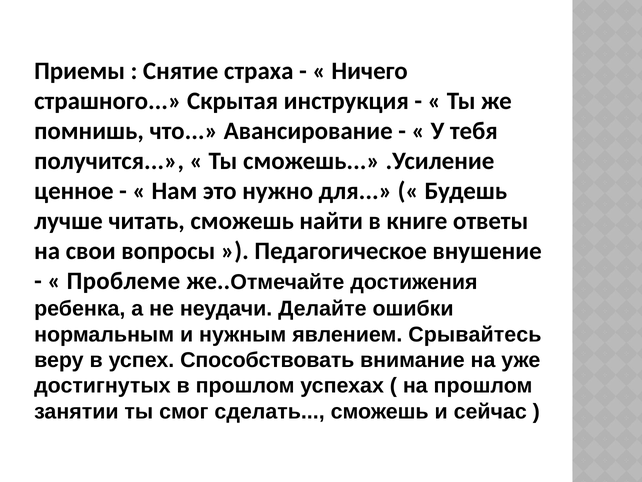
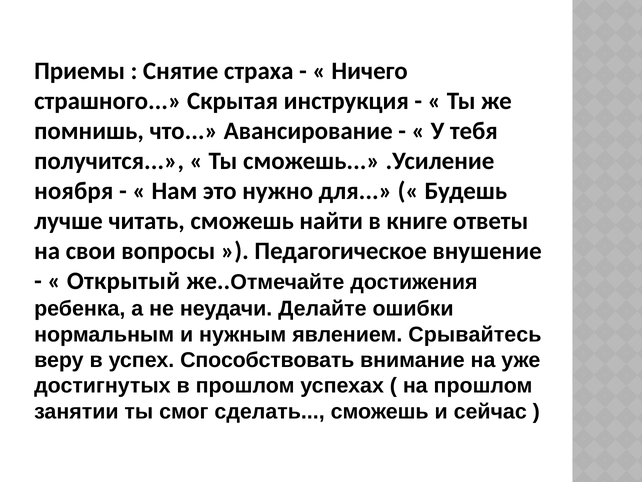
ценное: ценное -> ноября (74, 191)
Проблеме: Проблеме -> Открытый (124, 281)
